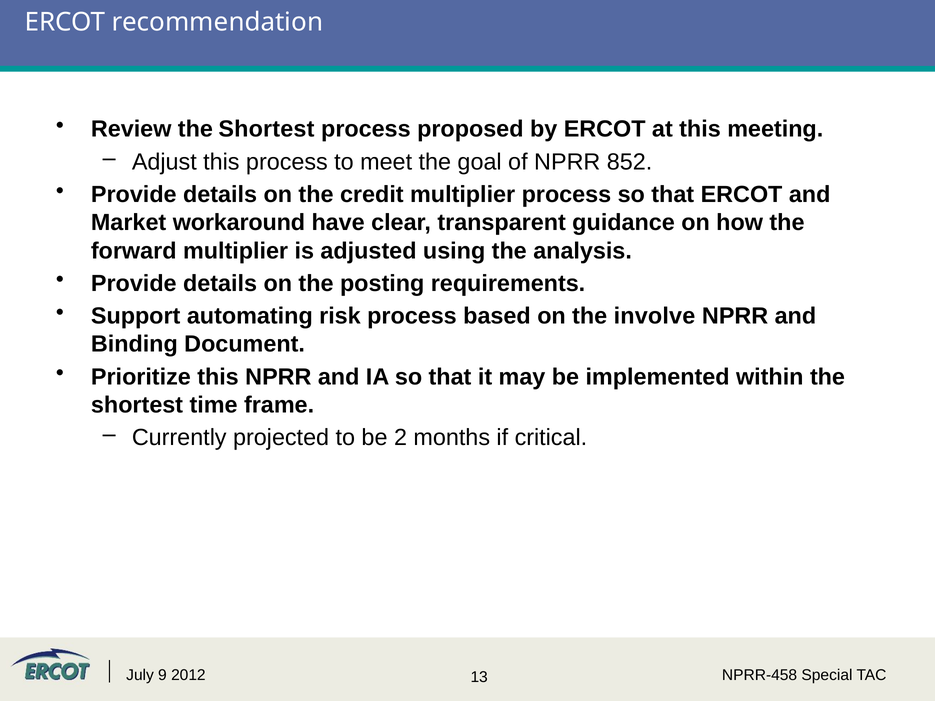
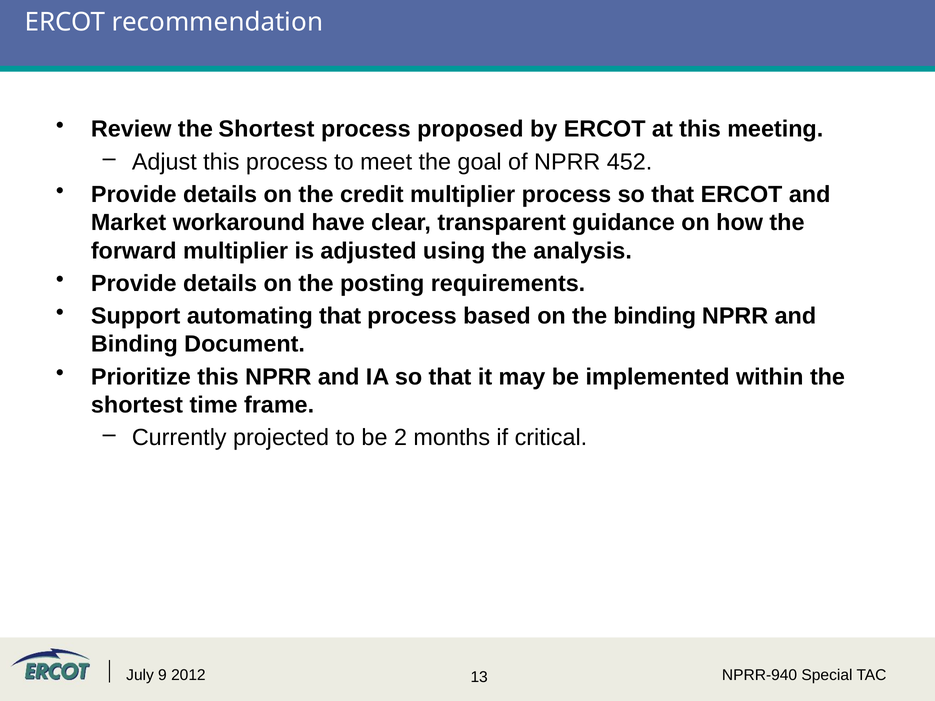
852: 852 -> 452 (630, 162)
automating risk: risk -> that (340, 316)
the involve: involve -> binding (655, 316)
NPRR-458: NPRR-458 -> NPRR-940 (760, 675)
